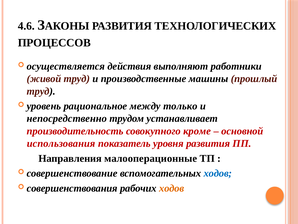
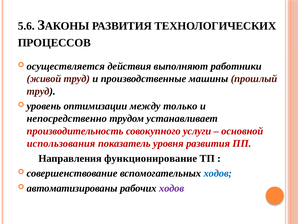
4.6: 4.6 -> 5.6 (26, 26)
рациональное: рациональное -> оптимизации (95, 106)
кроме: кроме -> услуги (197, 131)
малооперационные: малооперационные -> функционирование (151, 158)
совершенствования: совершенствования -> автоматизированы (72, 188)
ходов colour: orange -> purple (172, 188)
